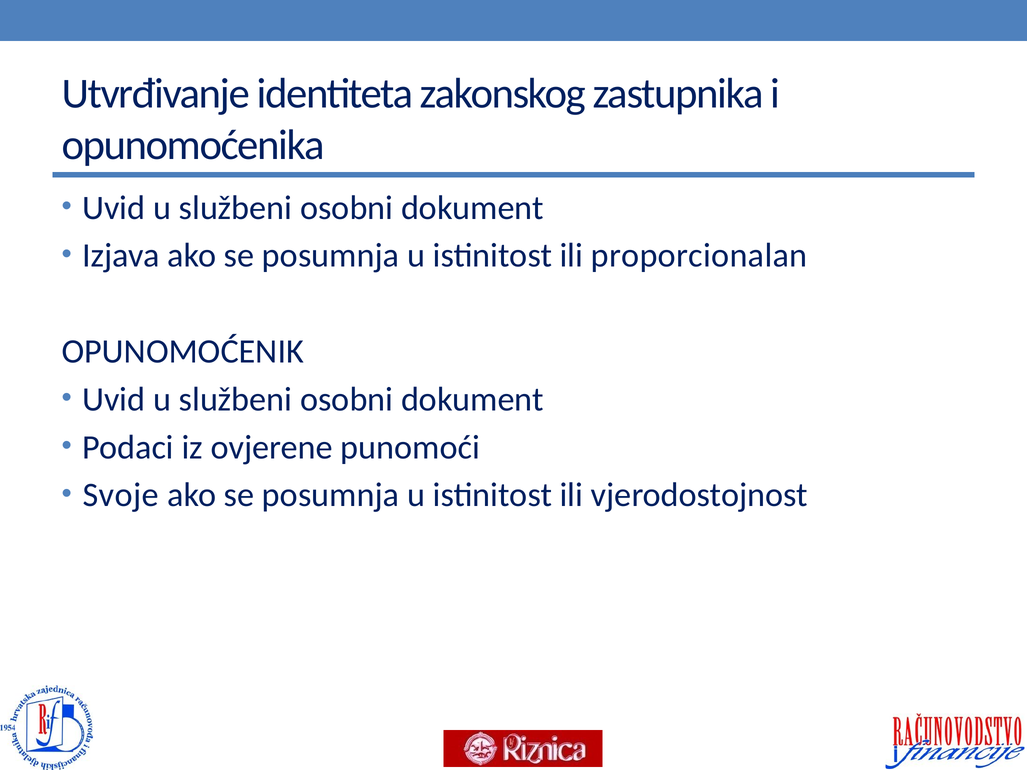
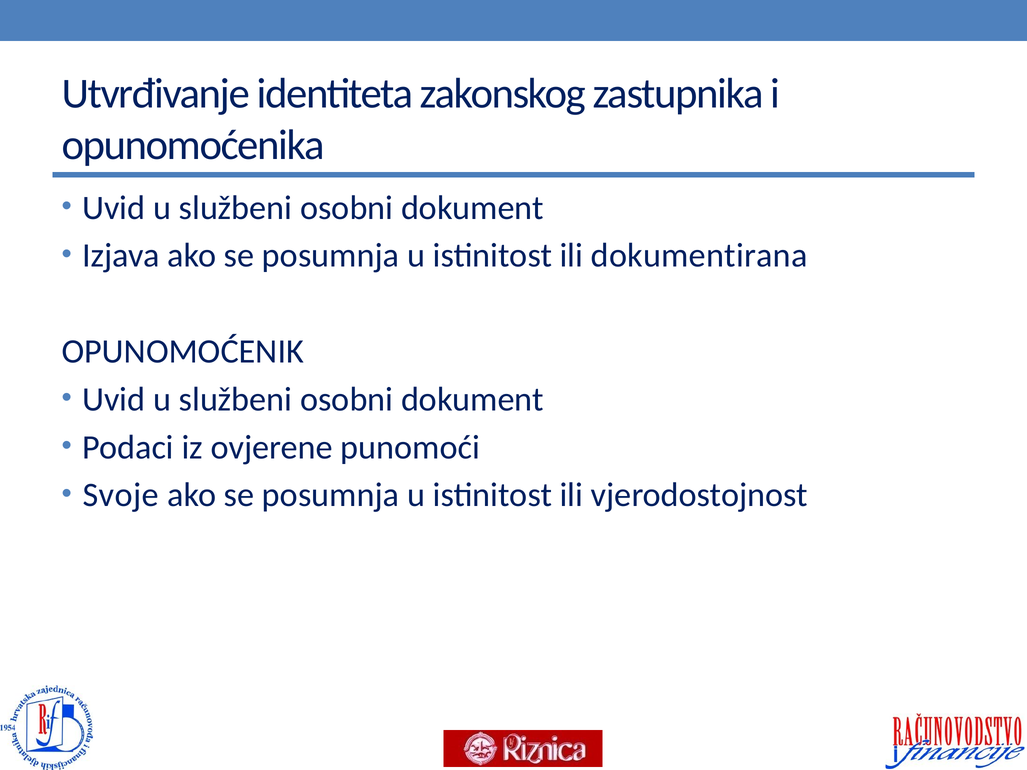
proporcionalan: proporcionalan -> dokumentirana (699, 256)
